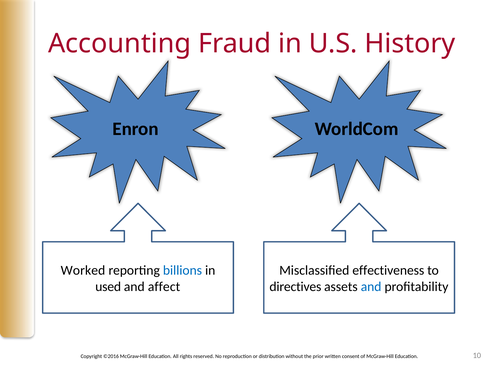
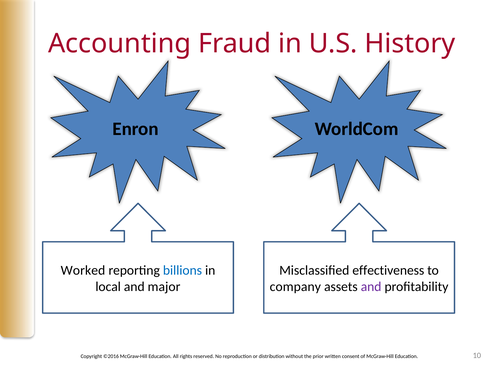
used: used -> local (108, 286)
affect: affect -> major (164, 286)
directives: directives -> company (295, 286)
and colour: blue -> purple (371, 286)
